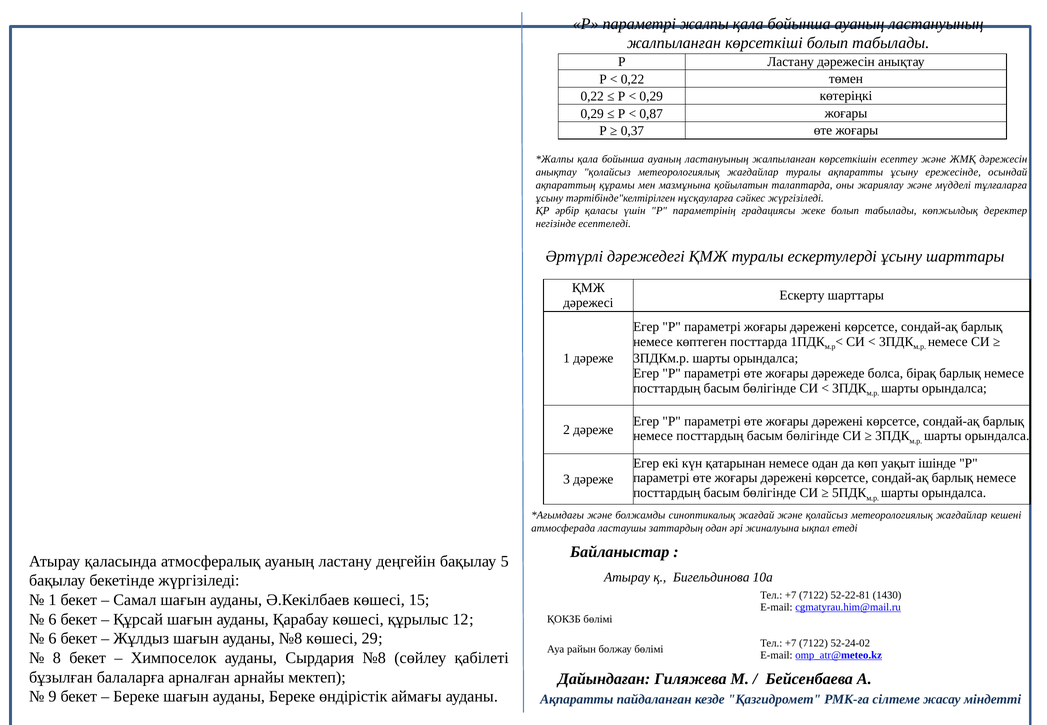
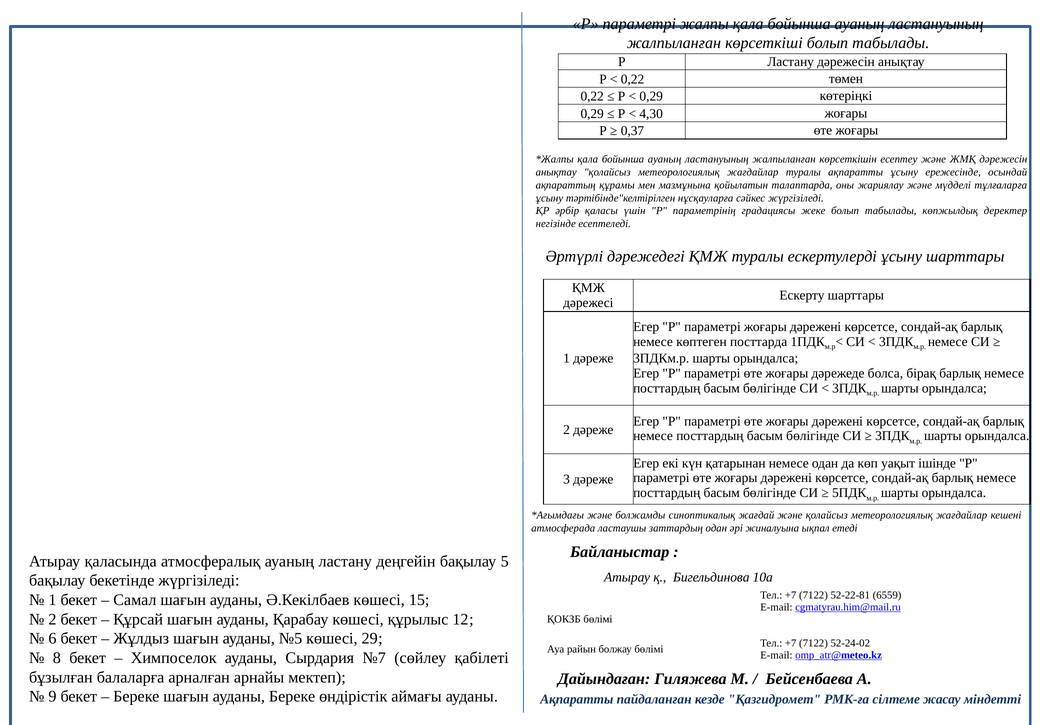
0,87: 0,87 -> 4,30 (651, 114)
1430: 1430 -> 6559 (887, 595)
6: 6 -> 2 (52, 619)
ауданы №8: №8 -> №5 (290, 638)
Сырдария №8: №8 -> №7 (374, 658)
